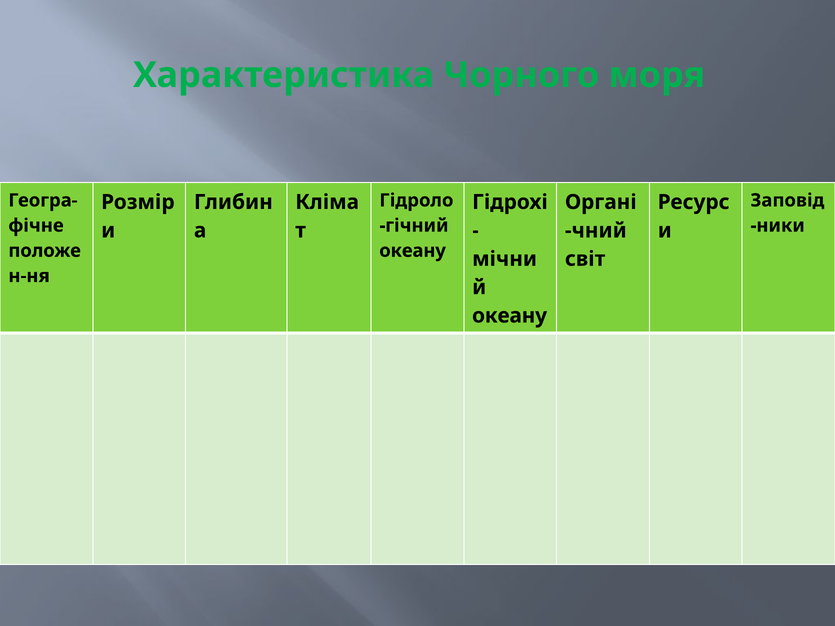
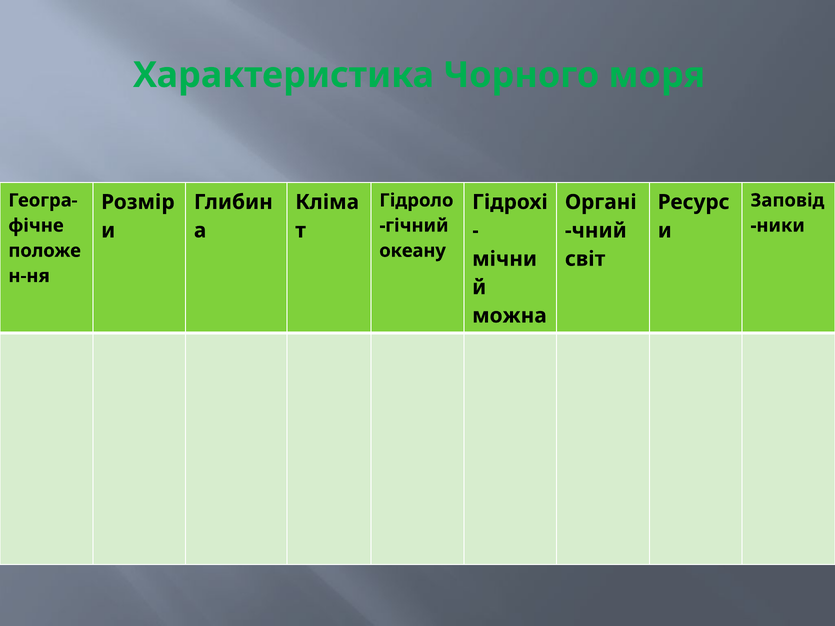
океану: океану -> можна (509, 316)
